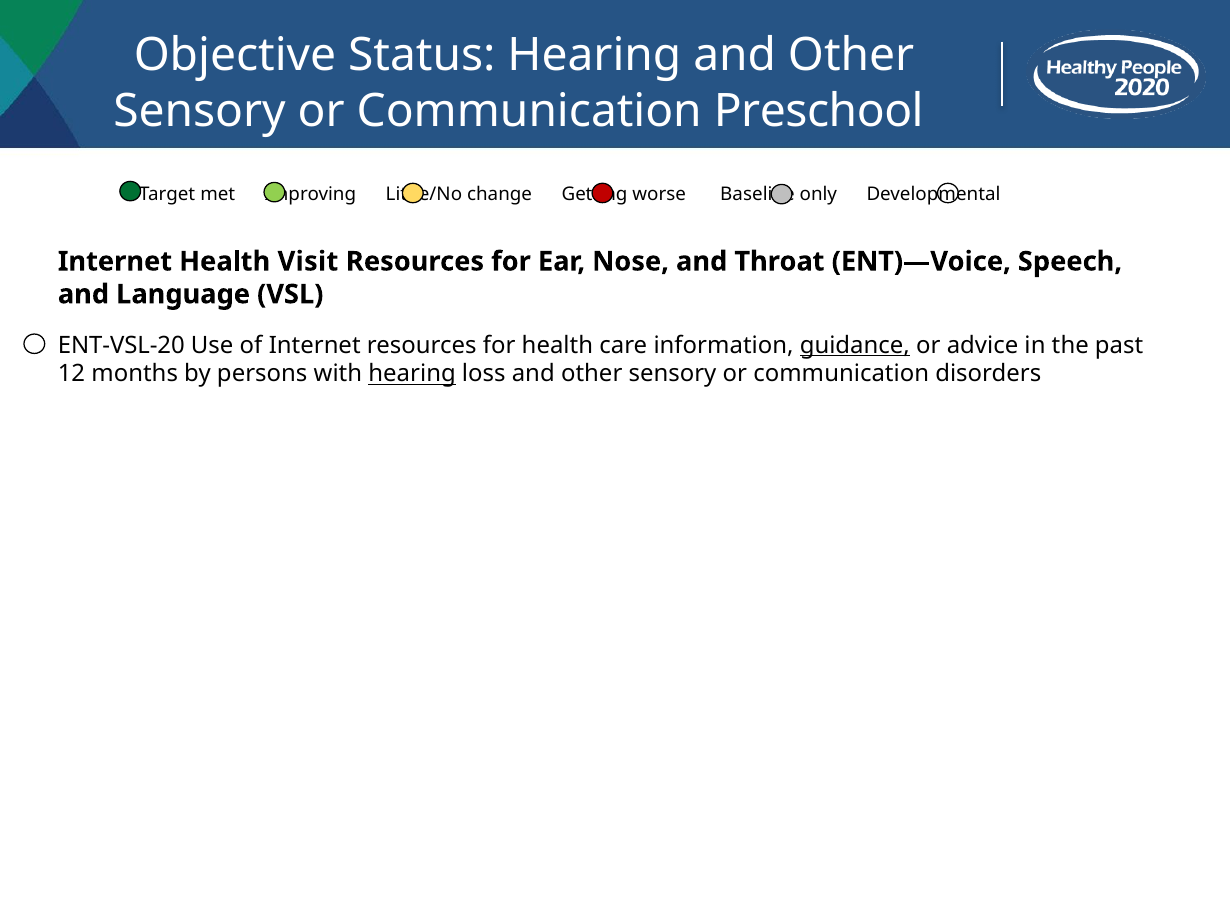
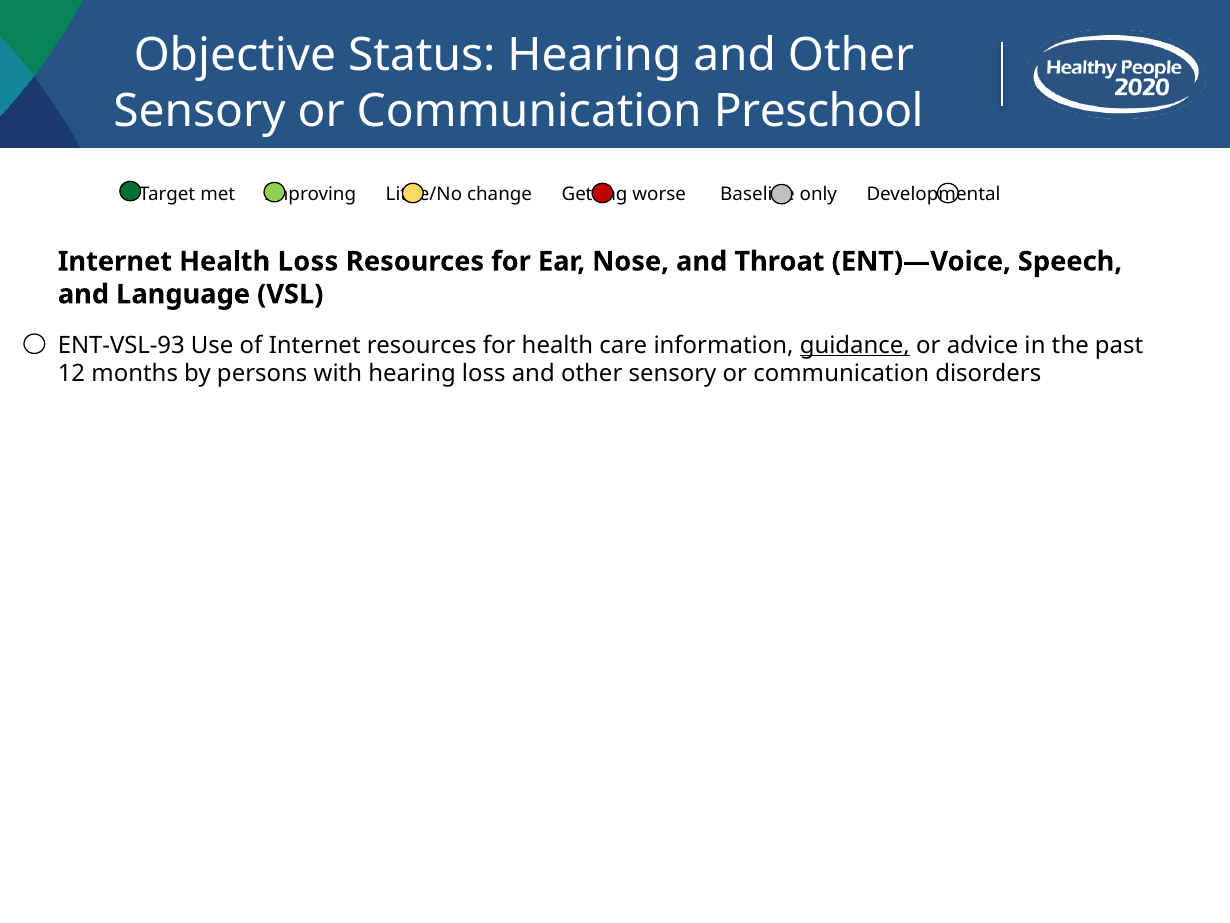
Health Visit: Visit -> Loss (308, 261)
ENT-VSL-20: ENT-VSL-20 -> ENT-VSL-93 (121, 345)
hearing underline: present -> none (412, 374)
